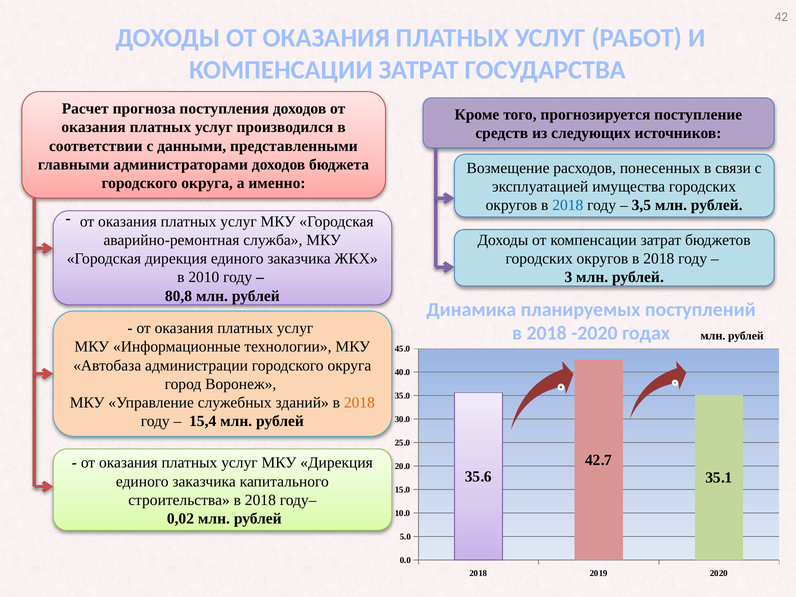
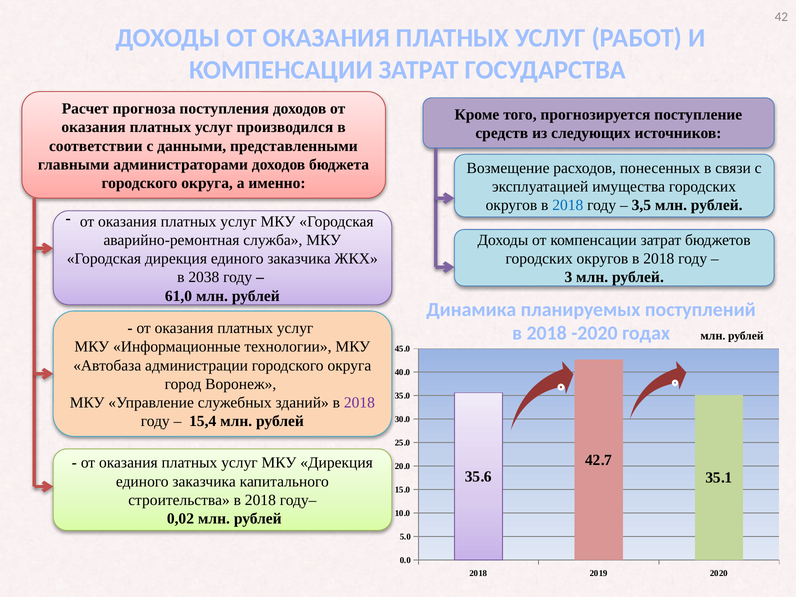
2010: 2010 -> 2038 (204, 277)
80,8: 80,8 -> 61,0 (179, 296)
2018 colour: orange -> purple (359, 403)
